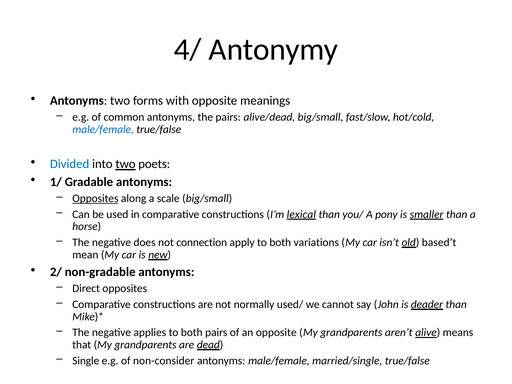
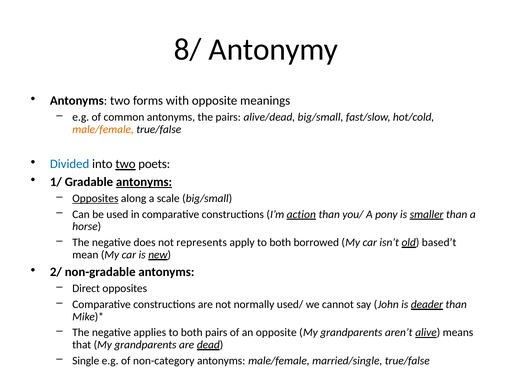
4/: 4/ -> 8/ (188, 50)
male/female colour: blue -> orange (103, 129)
antonyms underline: none -> present (144, 182)
lexical: lexical -> action (301, 214)
connection: connection -> represents (202, 242)
variations: variations -> borrowed (316, 242)
non-consider: non-consider -> non-category (164, 361)
